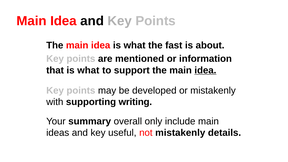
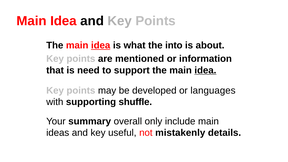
idea underline: none -> present (101, 45)
fast: fast -> into (174, 45)
that is what: what -> need (88, 70)
or mistakenly: mistakenly -> languages (213, 90)
writing: writing -> shuffle (135, 102)
